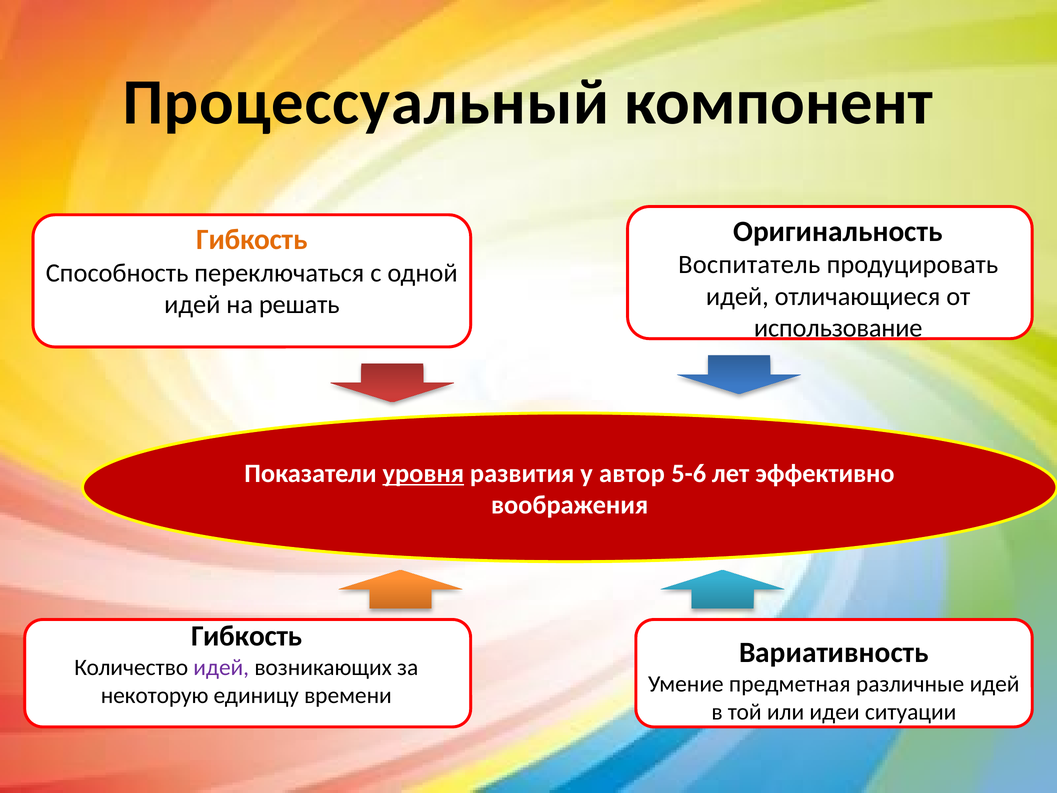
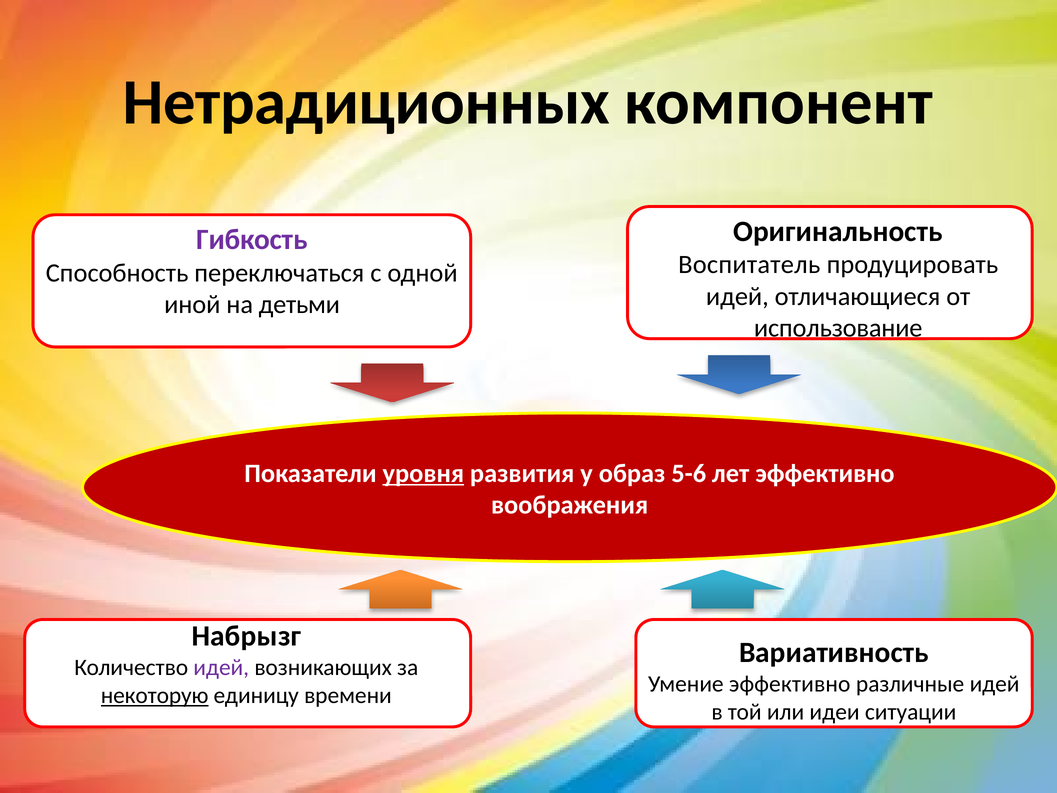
Процессуальный: Процессуальный -> Нетрадиционных (366, 102)
Гибкость colour: orange -> purple (252, 240)
идей: идей -> иной (192, 305)
решать: решать -> детьми (299, 305)
автор: автор -> образ (632, 473)
Гибкость: Гибкость -> Набрызг (246, 636)
Умение предметная: предметная -> эффективно (790, 684)
некоторую underline: none -> present (155, 695)
